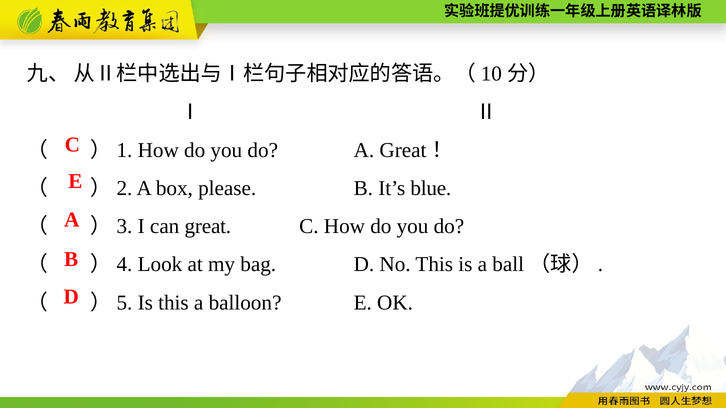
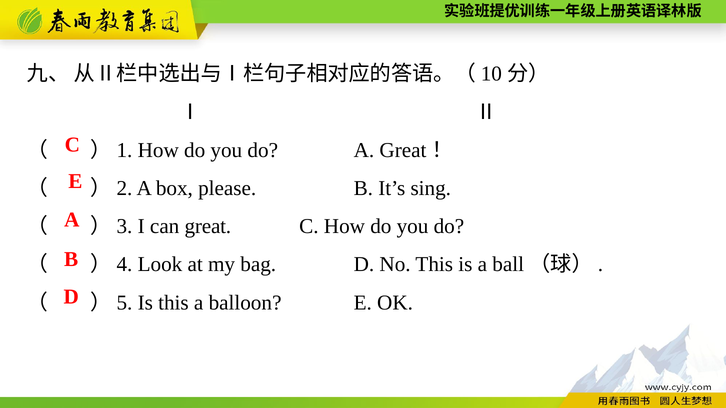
blue: blue -> sing (431, 188)
